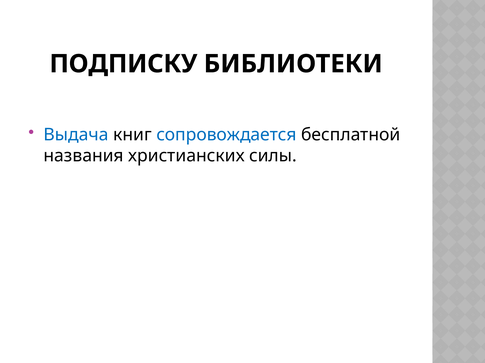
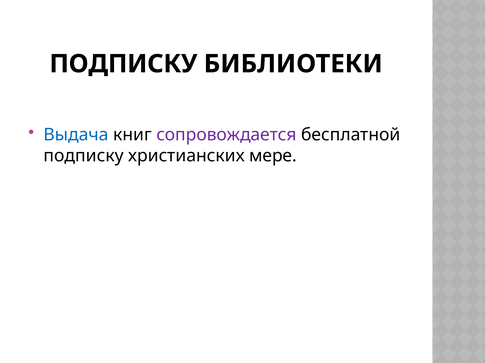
сопровождается colour: blue -> purple (226, 135)
названия: названия -> подписку (84, 156)
силы: силы -> мере (273, 156)
